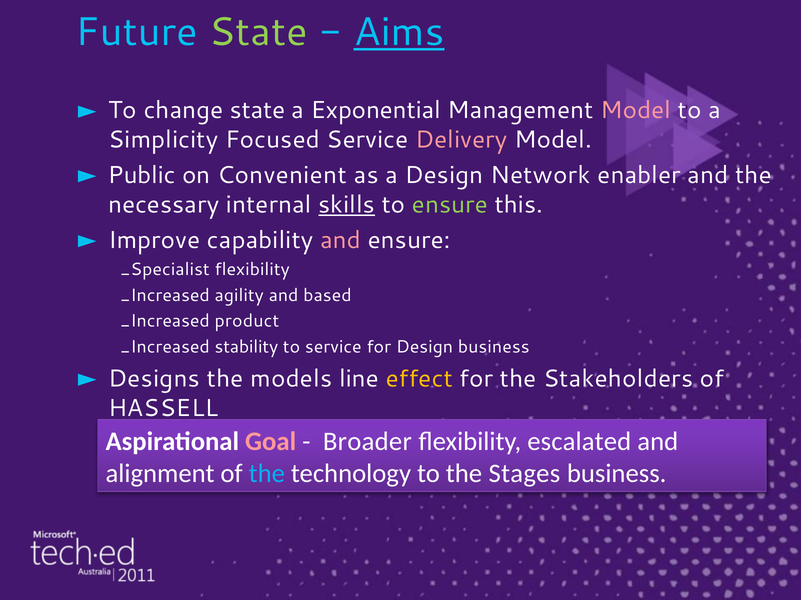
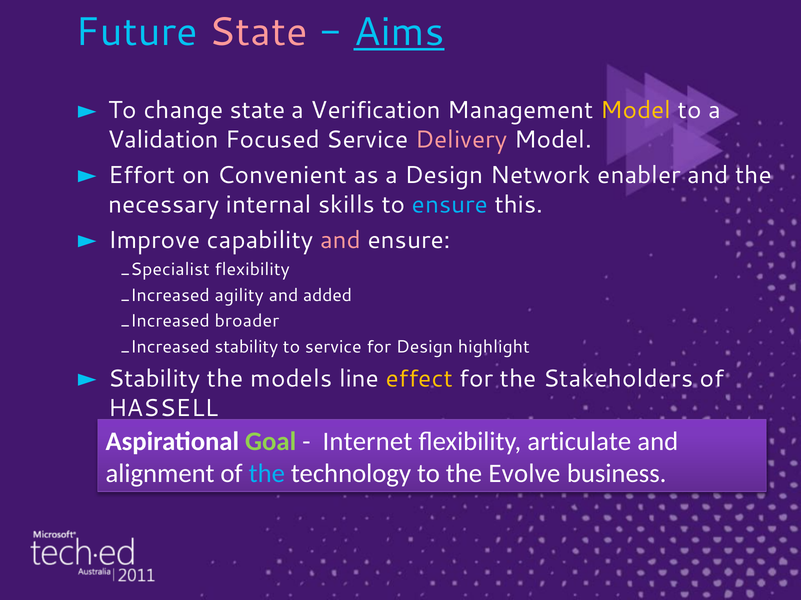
State colour: light green -> pink (258, 32)
Exponential: Exponential -> Verification (376, 111)
Model colour: pink -> yellow (636, 111)
Simplicity: Simplicity -> Validation (163, 140)
Public: Public -> Effort (142, 175)
skills underline: present -> none (347, 205)
ensure colour: light green -> light blue (450, 205)
based: based -> added (328, 296)
product: product -> broader (247, 321)
Design business: business -> highlight (494, 347)
Designs: Designs -> Stability (154, 379)
Goal colour: pink -> light green (271, 442)
Broader: Broader -> Internet (367, 442)
escalated: escalated -> articulate (579, 442)
Stages: Stages -> Evolve (524, 474)
